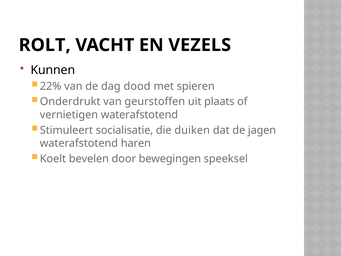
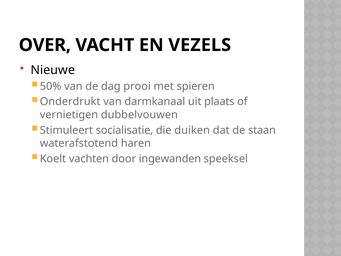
ROLT: ROLT -> OVER (45, 45)
Kunnen: Kunnen -> Nieuwe (53, 70)
22%: 22% -> 50% (51, 86)
dood: dood -> prooi (137, 86)
geurstoffen: geurstoffen -> darmkanaal (155, 102)
vernietigen waterafstotend: waterafstotend -> dubbelvouwen (139, 115)
jagen: jagen -> staan (262, 130)
bevelen: bevelen -> vachten (89, 159)
bewegingen: bewegingen -> ingewanden (170, 159)
